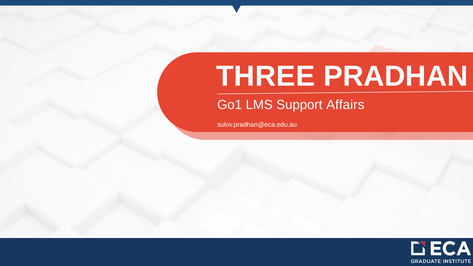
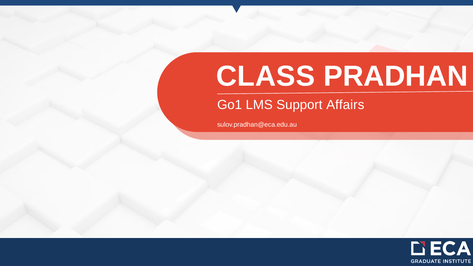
THREE: THREE -> CLASS (266, 76)
